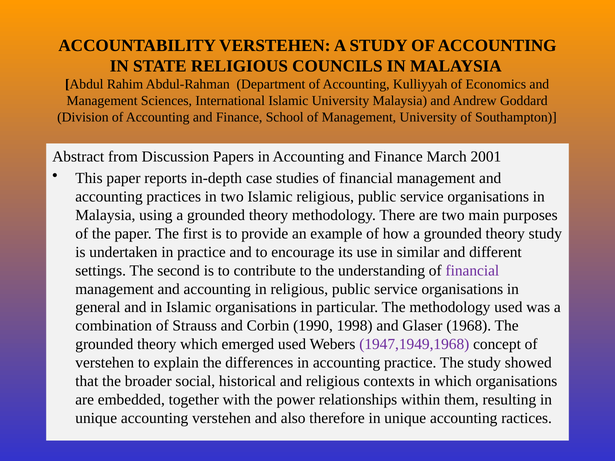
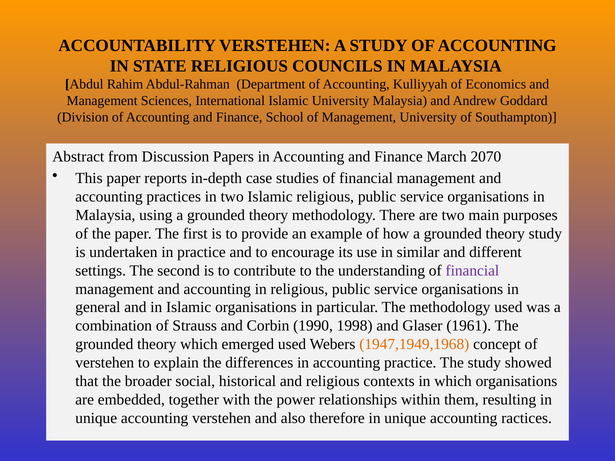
2001: 2001 -> 2070 (486, 157)
1968: 1968 -> 1961 (469, 326)
1947,1949,1968 colour: purple -> orange (414, 344)
